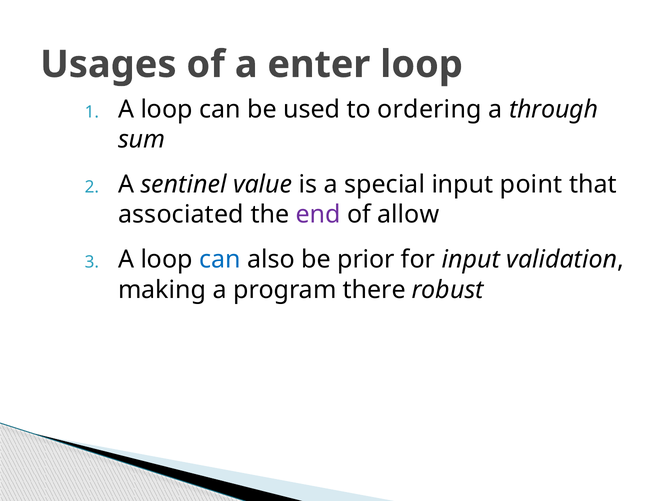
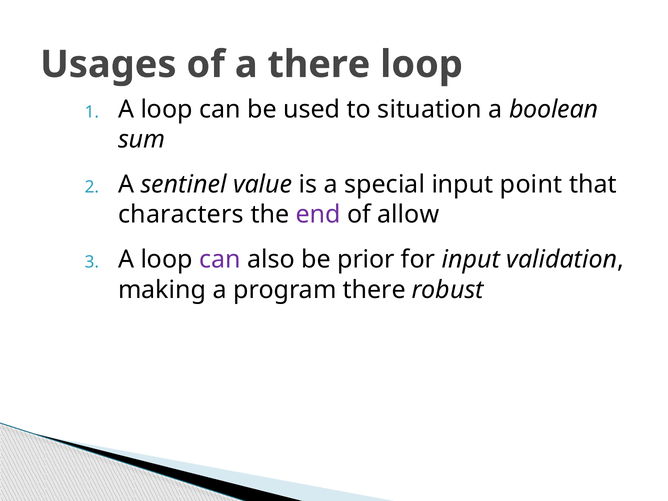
a enter: enter -> there (319, 64)
ordering: ordering -> situation (430, 109)
through: through -> boolean (554, 109)
associated: associated -> characters (181, 215)
can colour: blue -> purple (220, 260)
